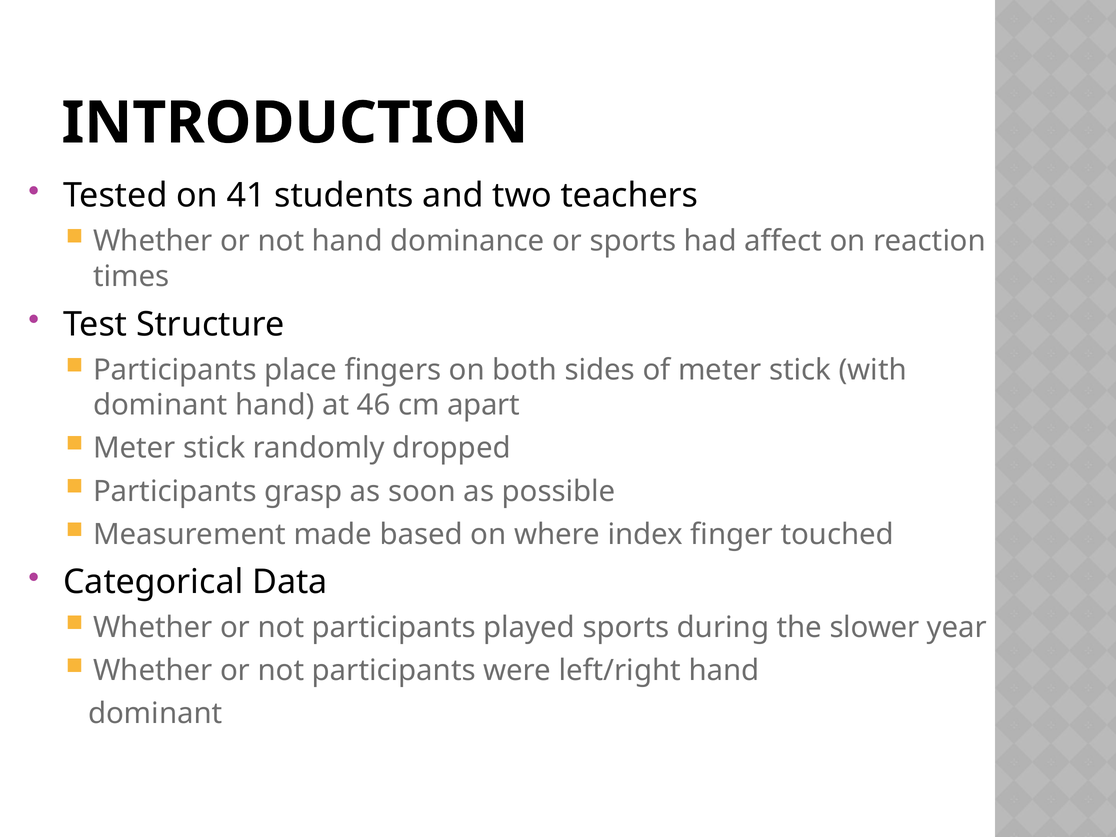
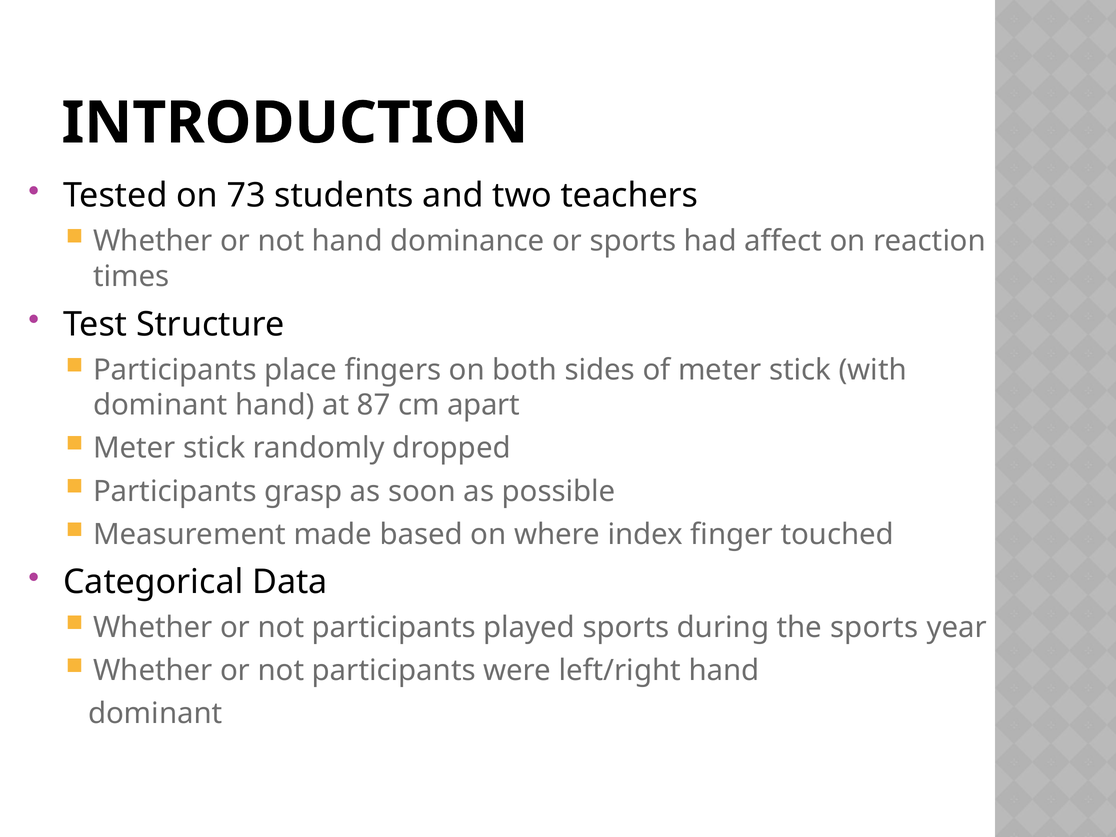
41: 41 -> 73 (246, 196)
46: 46 -> 87 (374, 405)
the slower: slower -> sports (874, 628)
